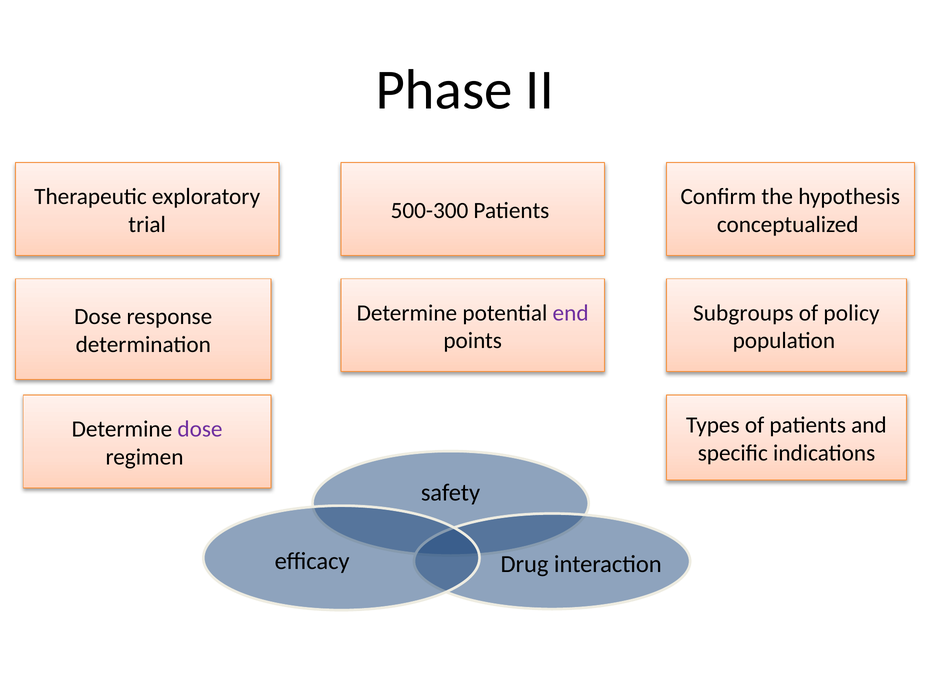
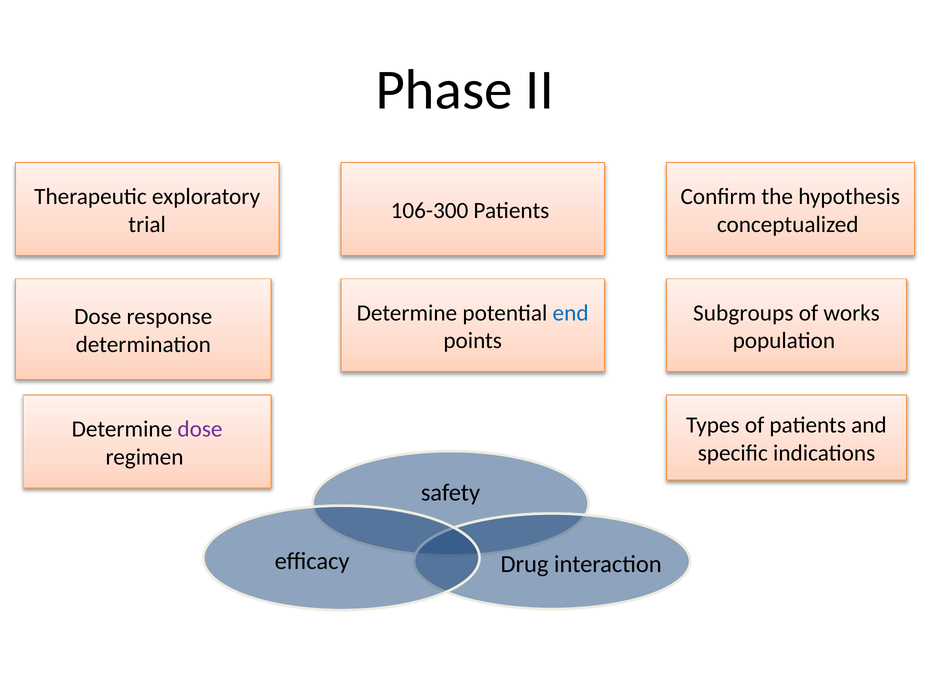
500-300: 500-300 -> 106-300 (429, 211)
end colour: purple -> blue (571, 313)
policy: policy -> works (852, 313)
